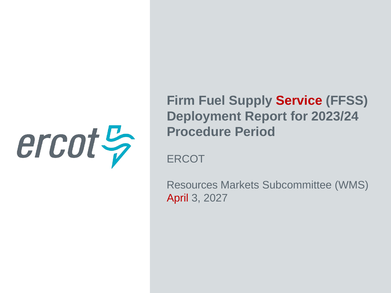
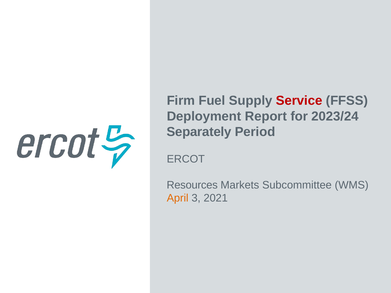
Procedure: Procedure -> Separately (199, 132)
April colour: red -> orange (178, 198)
2027: 2027 -> 2021 (216, 198)
